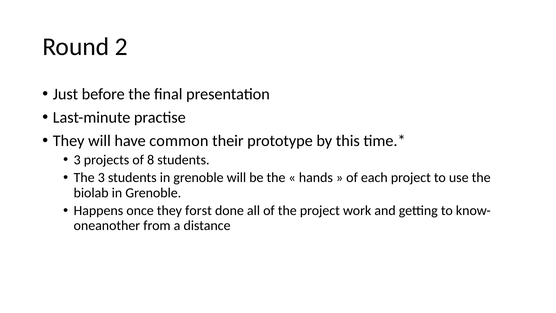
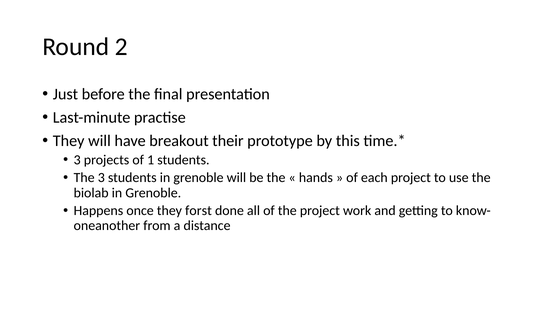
common: common -> breakout (179, 141)
8: 8 -> 1 (151, 160)
